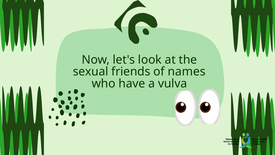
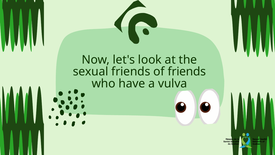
of names: names -> friends (187, 71)
